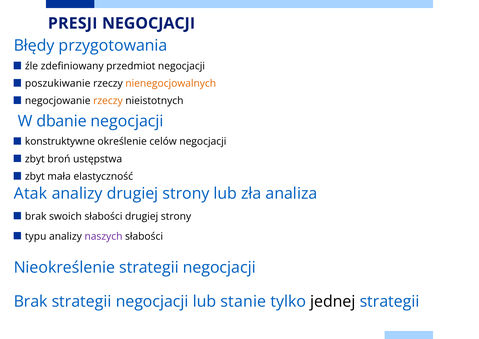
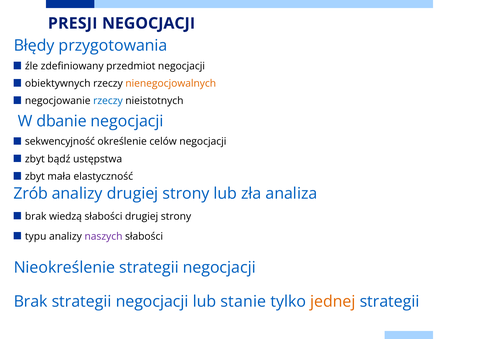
poszukiwanie: poszukiwanie -> obiektywnych (58, 83)
rzeczy colour: orange -> blue (108, 101)
konstruktywne: konstruktywne -> sekwencyjność (60, 141)
broń: broń -> bądź (59, 159)
Atak: Atak -> Zrób (31, 193)
swoich: swoich -> wiedzą (65, 216)
jednej colour: black -> orange (333, 301)
